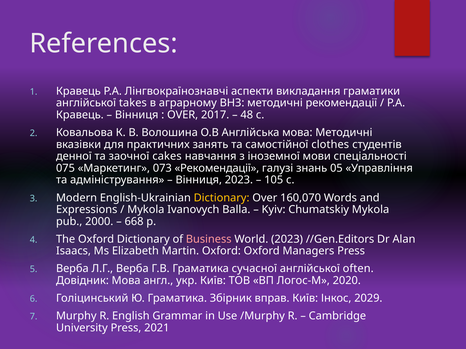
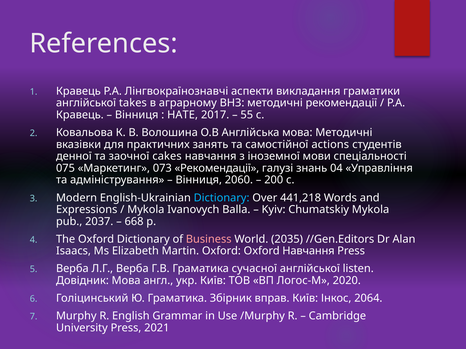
OVER: OVER -> HATE (183, 115)
48: 48 -> 55 (247, 115)
clothes: clothes -> actions (330, 145)
05: 05 -> 04 (336, 168)
Вінниця 2023: 2023 -> 2060 (239, 180)
105: 105 -> 200 (274, 180)
Dictionary colour: yellow -> light blue (222, 198)
160,070: 160,070 -> 441,218 (301, 198)
2000: 2000 -> 2037 (99, 222)
World 2023: 2023 -> 2035 (287, 239)
Oxford Managers: Managers -> Навчання (308, 251)
often: often -> listen (358, 269)
2029: 2029 -> 2064 (368, 299)
